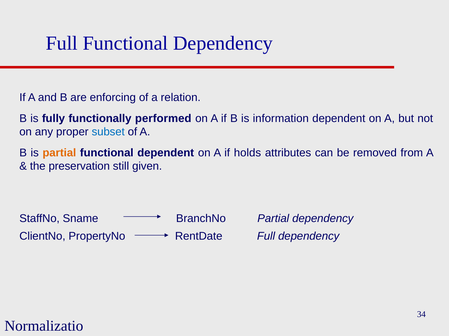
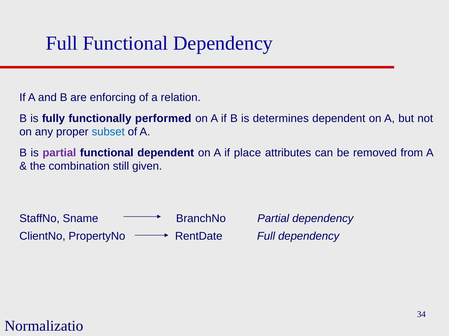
information: information -> determines (281, 119)
partial colour: orange -> purple (59, 153)
holds: holds -> place (247, 153)
preservation: preservation -> combination (79, 167)
